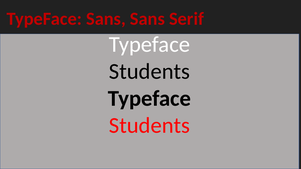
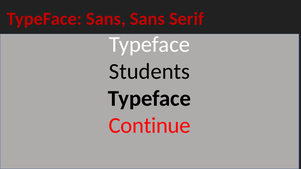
Students: Students -> Continue (150, 126)
